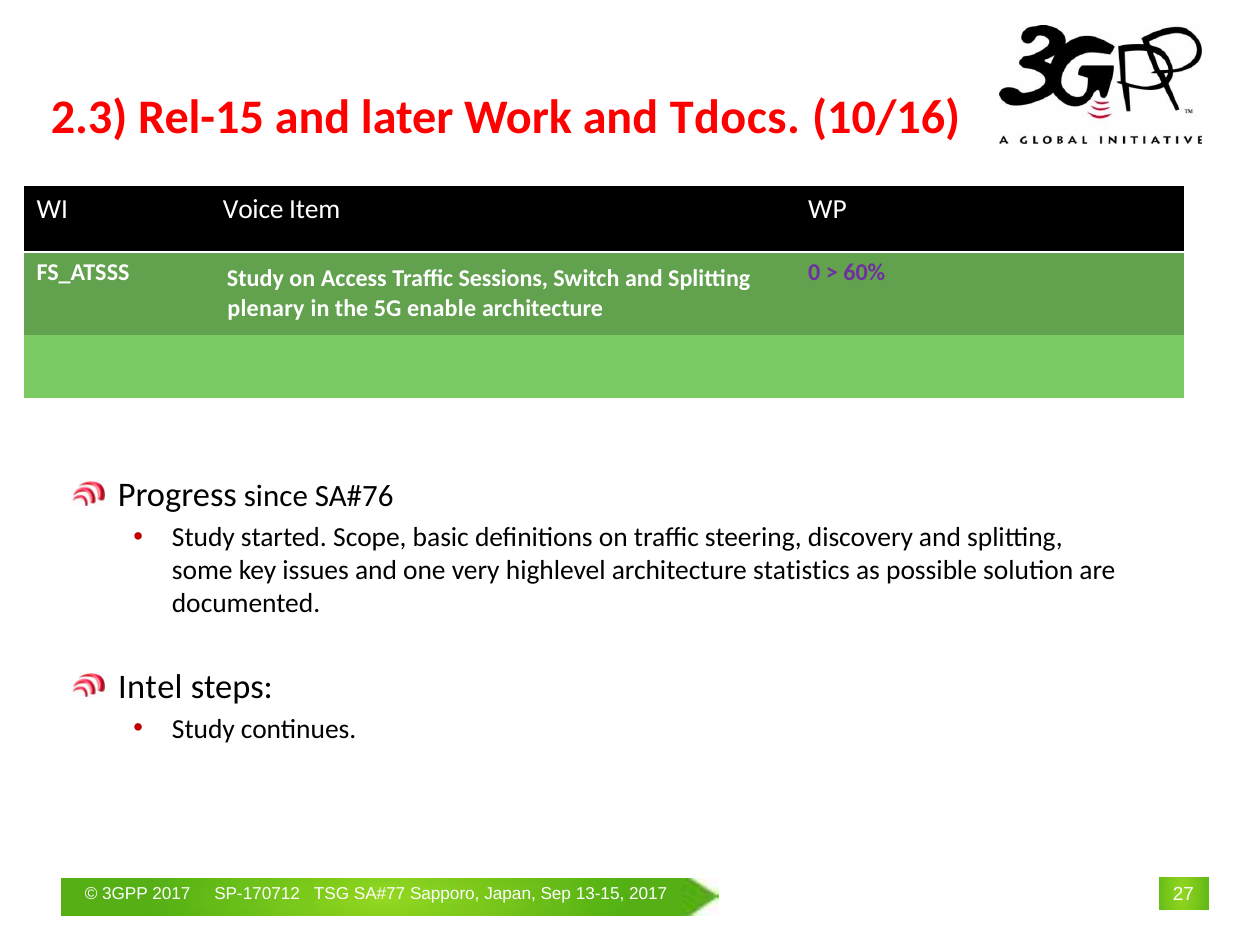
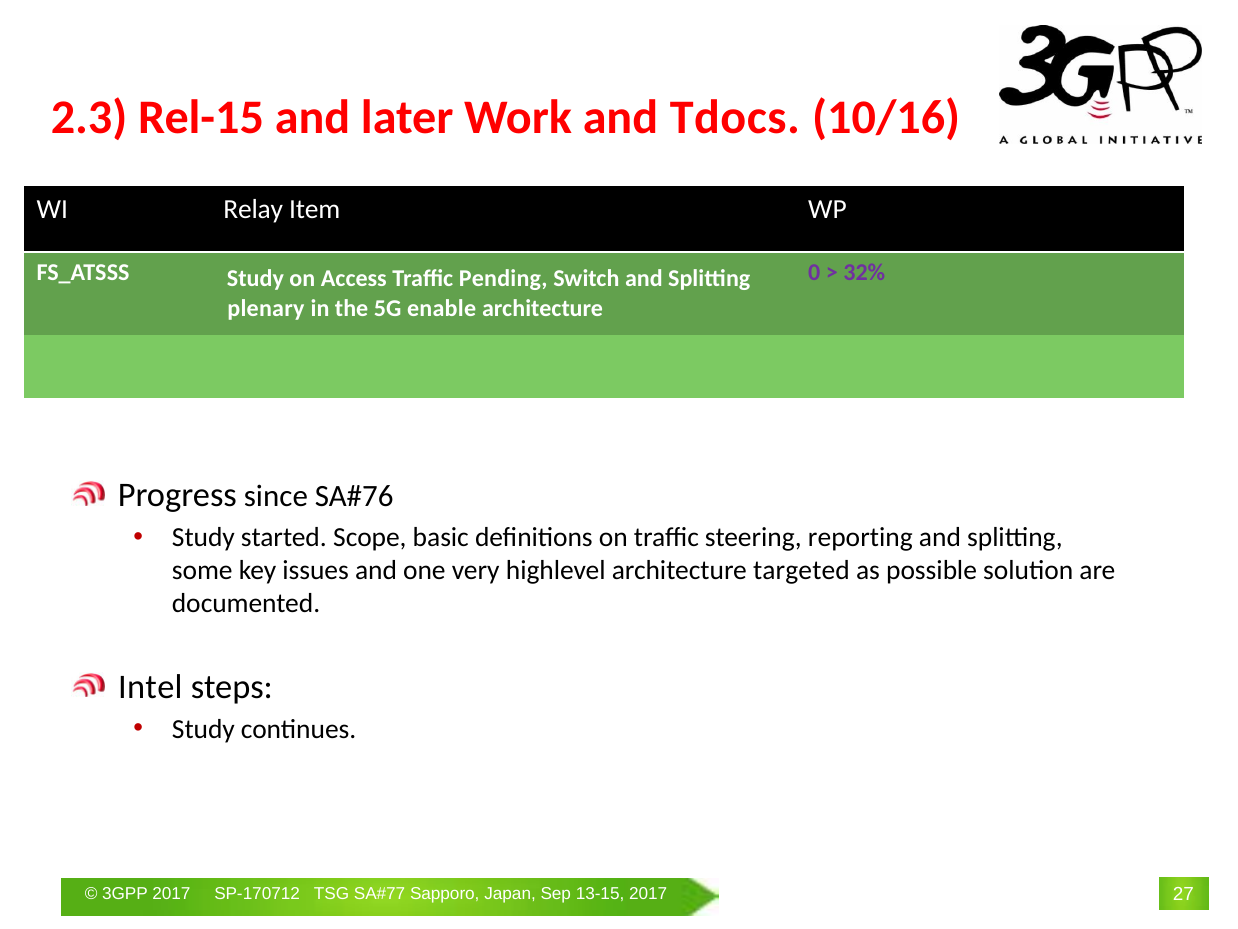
Voice: Voice -> Relay (253, 210)
Sessions: Sessions -> Pending (503, 279)
60%: 60% -> 32% (864, 273)
discovery: discovery -> reporting (860, 537)
statistics: statistics -> targeted (801, 570)
